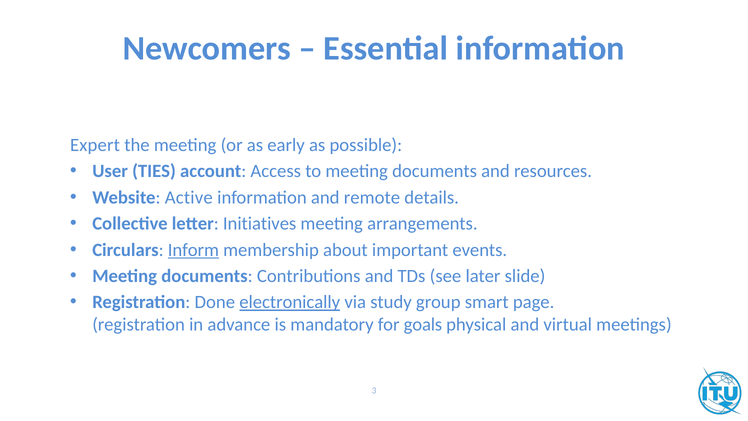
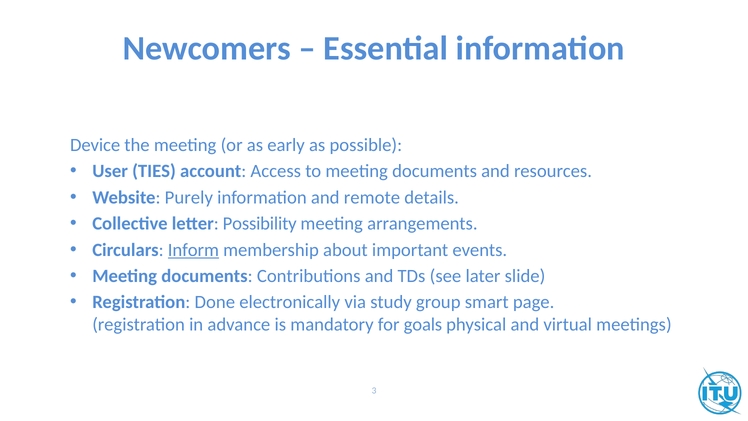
Expert: Expert -> Device (95, 145)
Active: Active -> Purely (189, 197)
Initiatives: Initiatives -> Possibility (260, 224)
electronically underline: present -> none (290, 302)
